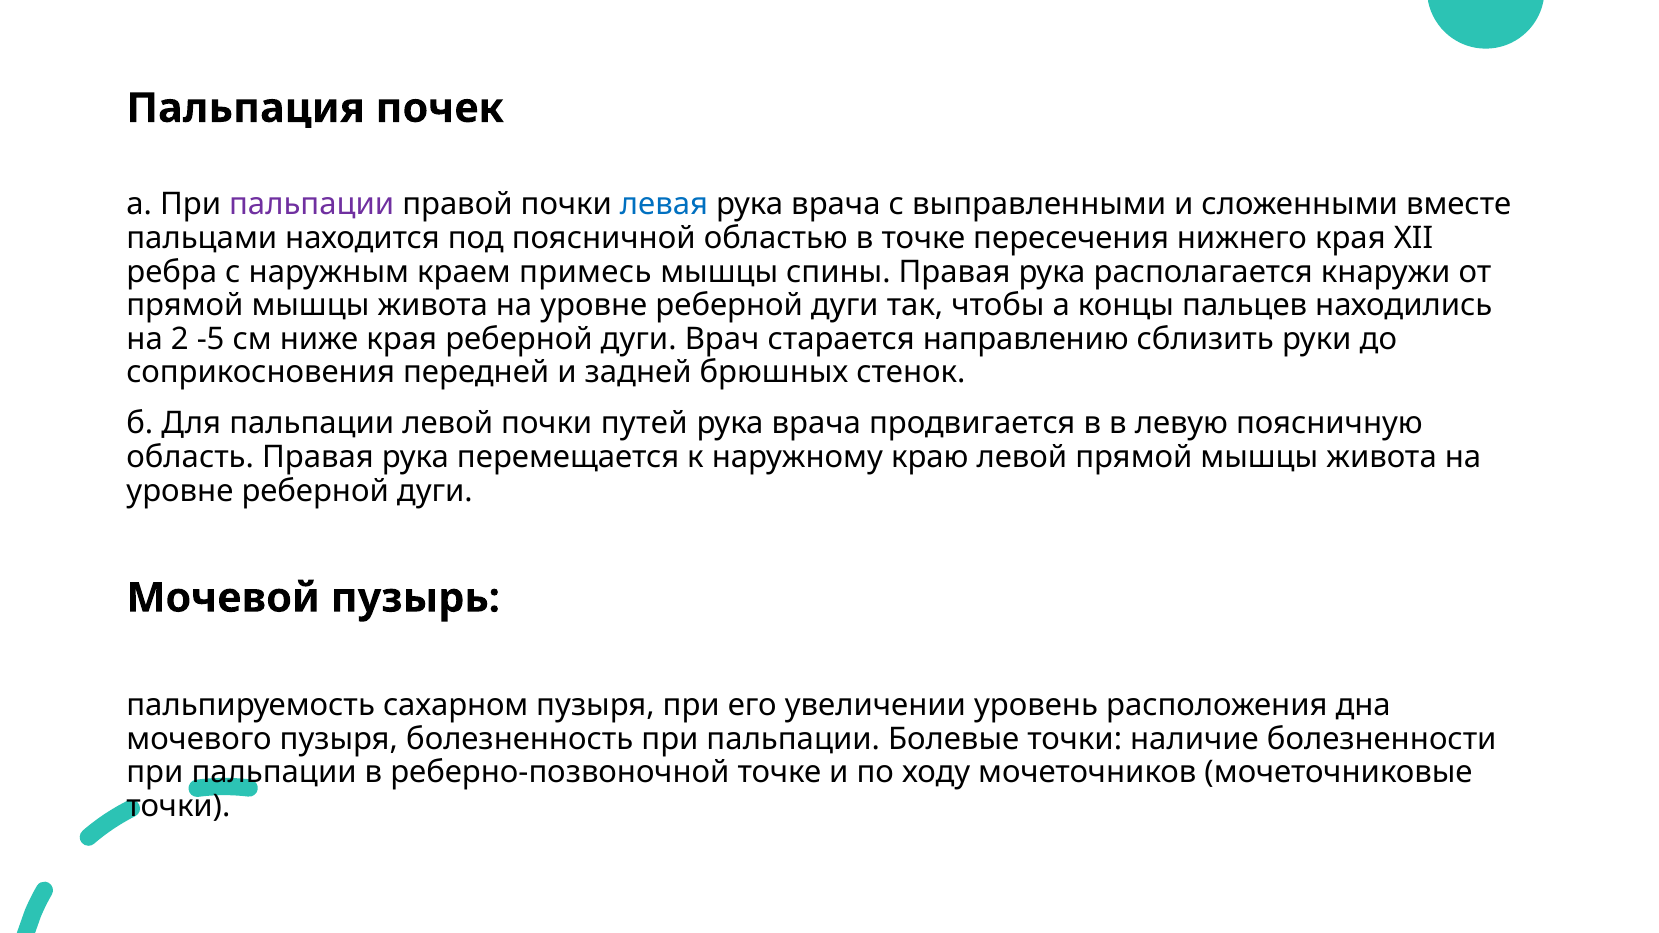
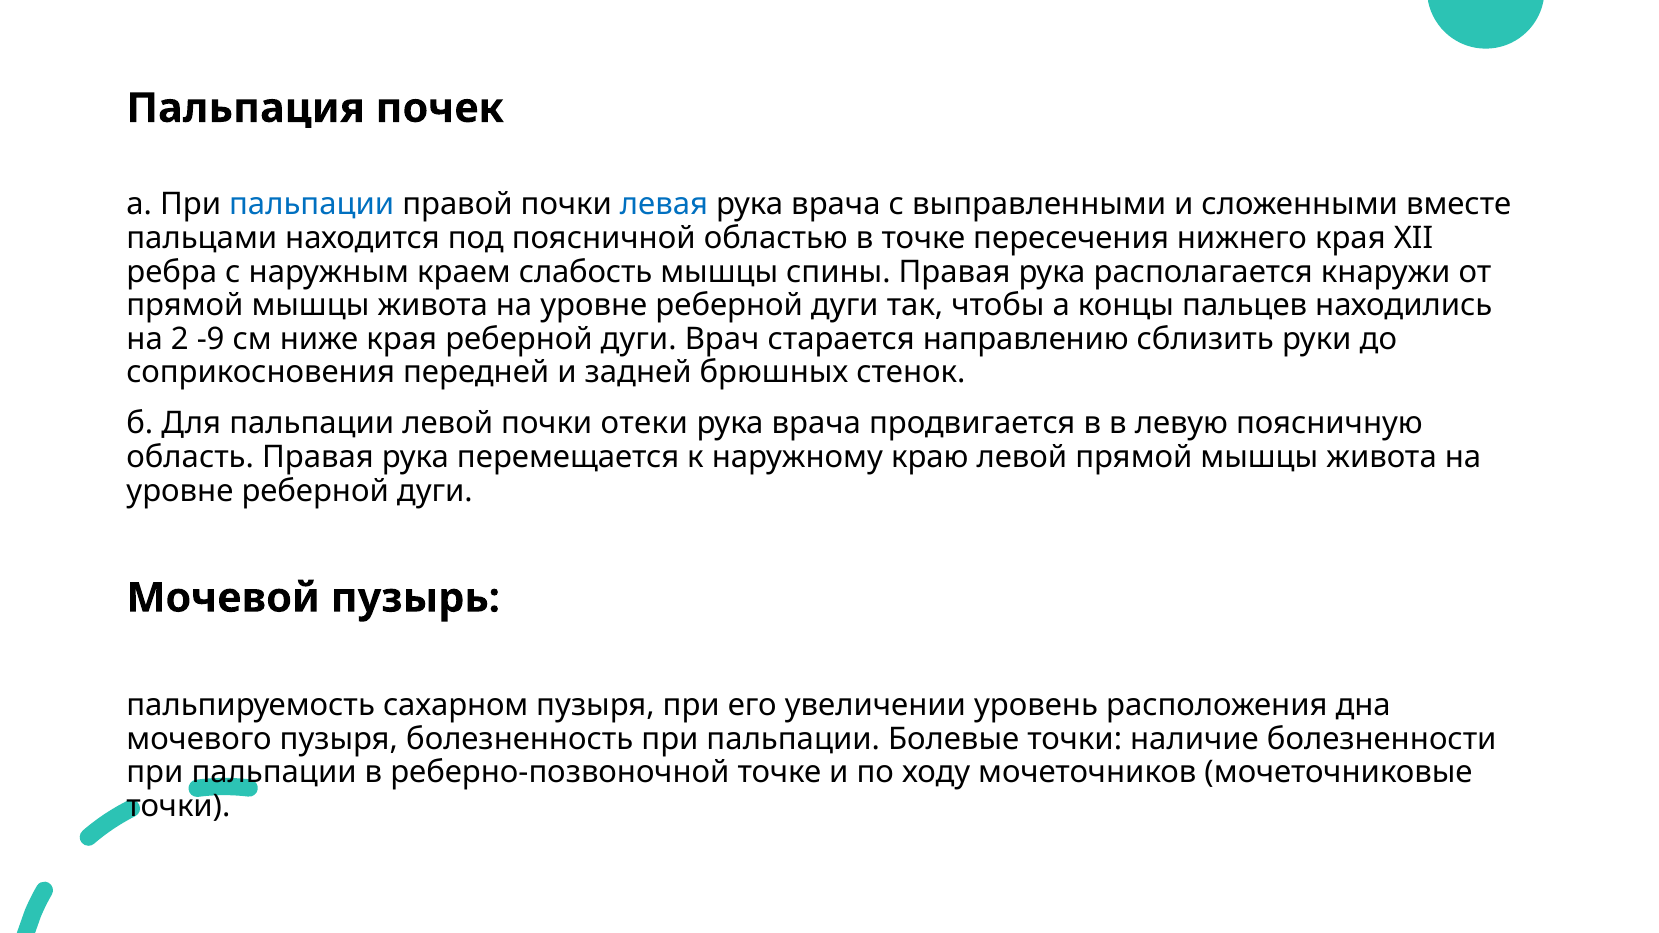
пальпации colour: purple -> blue (312, 205)
примесь: примесь -> слабость (586, 272)
-5: -5 -> -9 (211, 339)
путей: путей -> отеки (644, 424)
